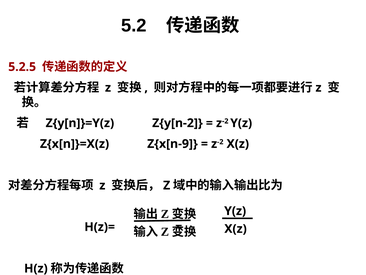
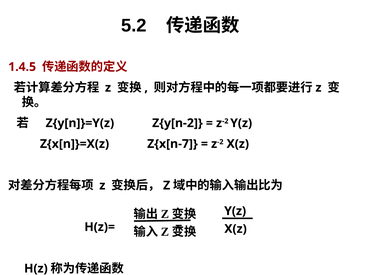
5.2.5: 5.2.5 -> 1.4.5 (22, 67)
Z{x[n-9: Z{x[n-9 -> Z{x[n-7 (172, 144)
